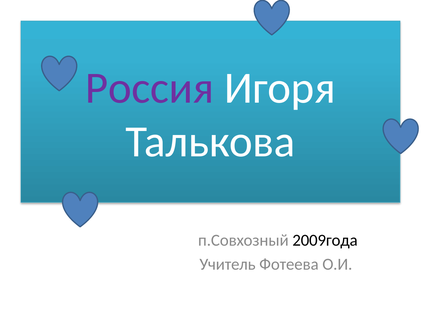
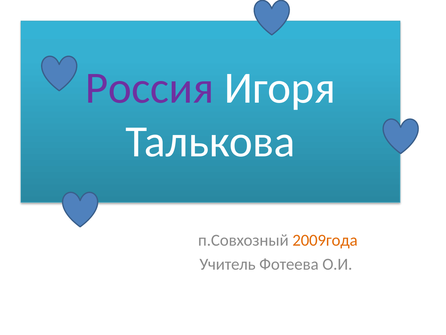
2009года colour: black -> orange (325, 240)
